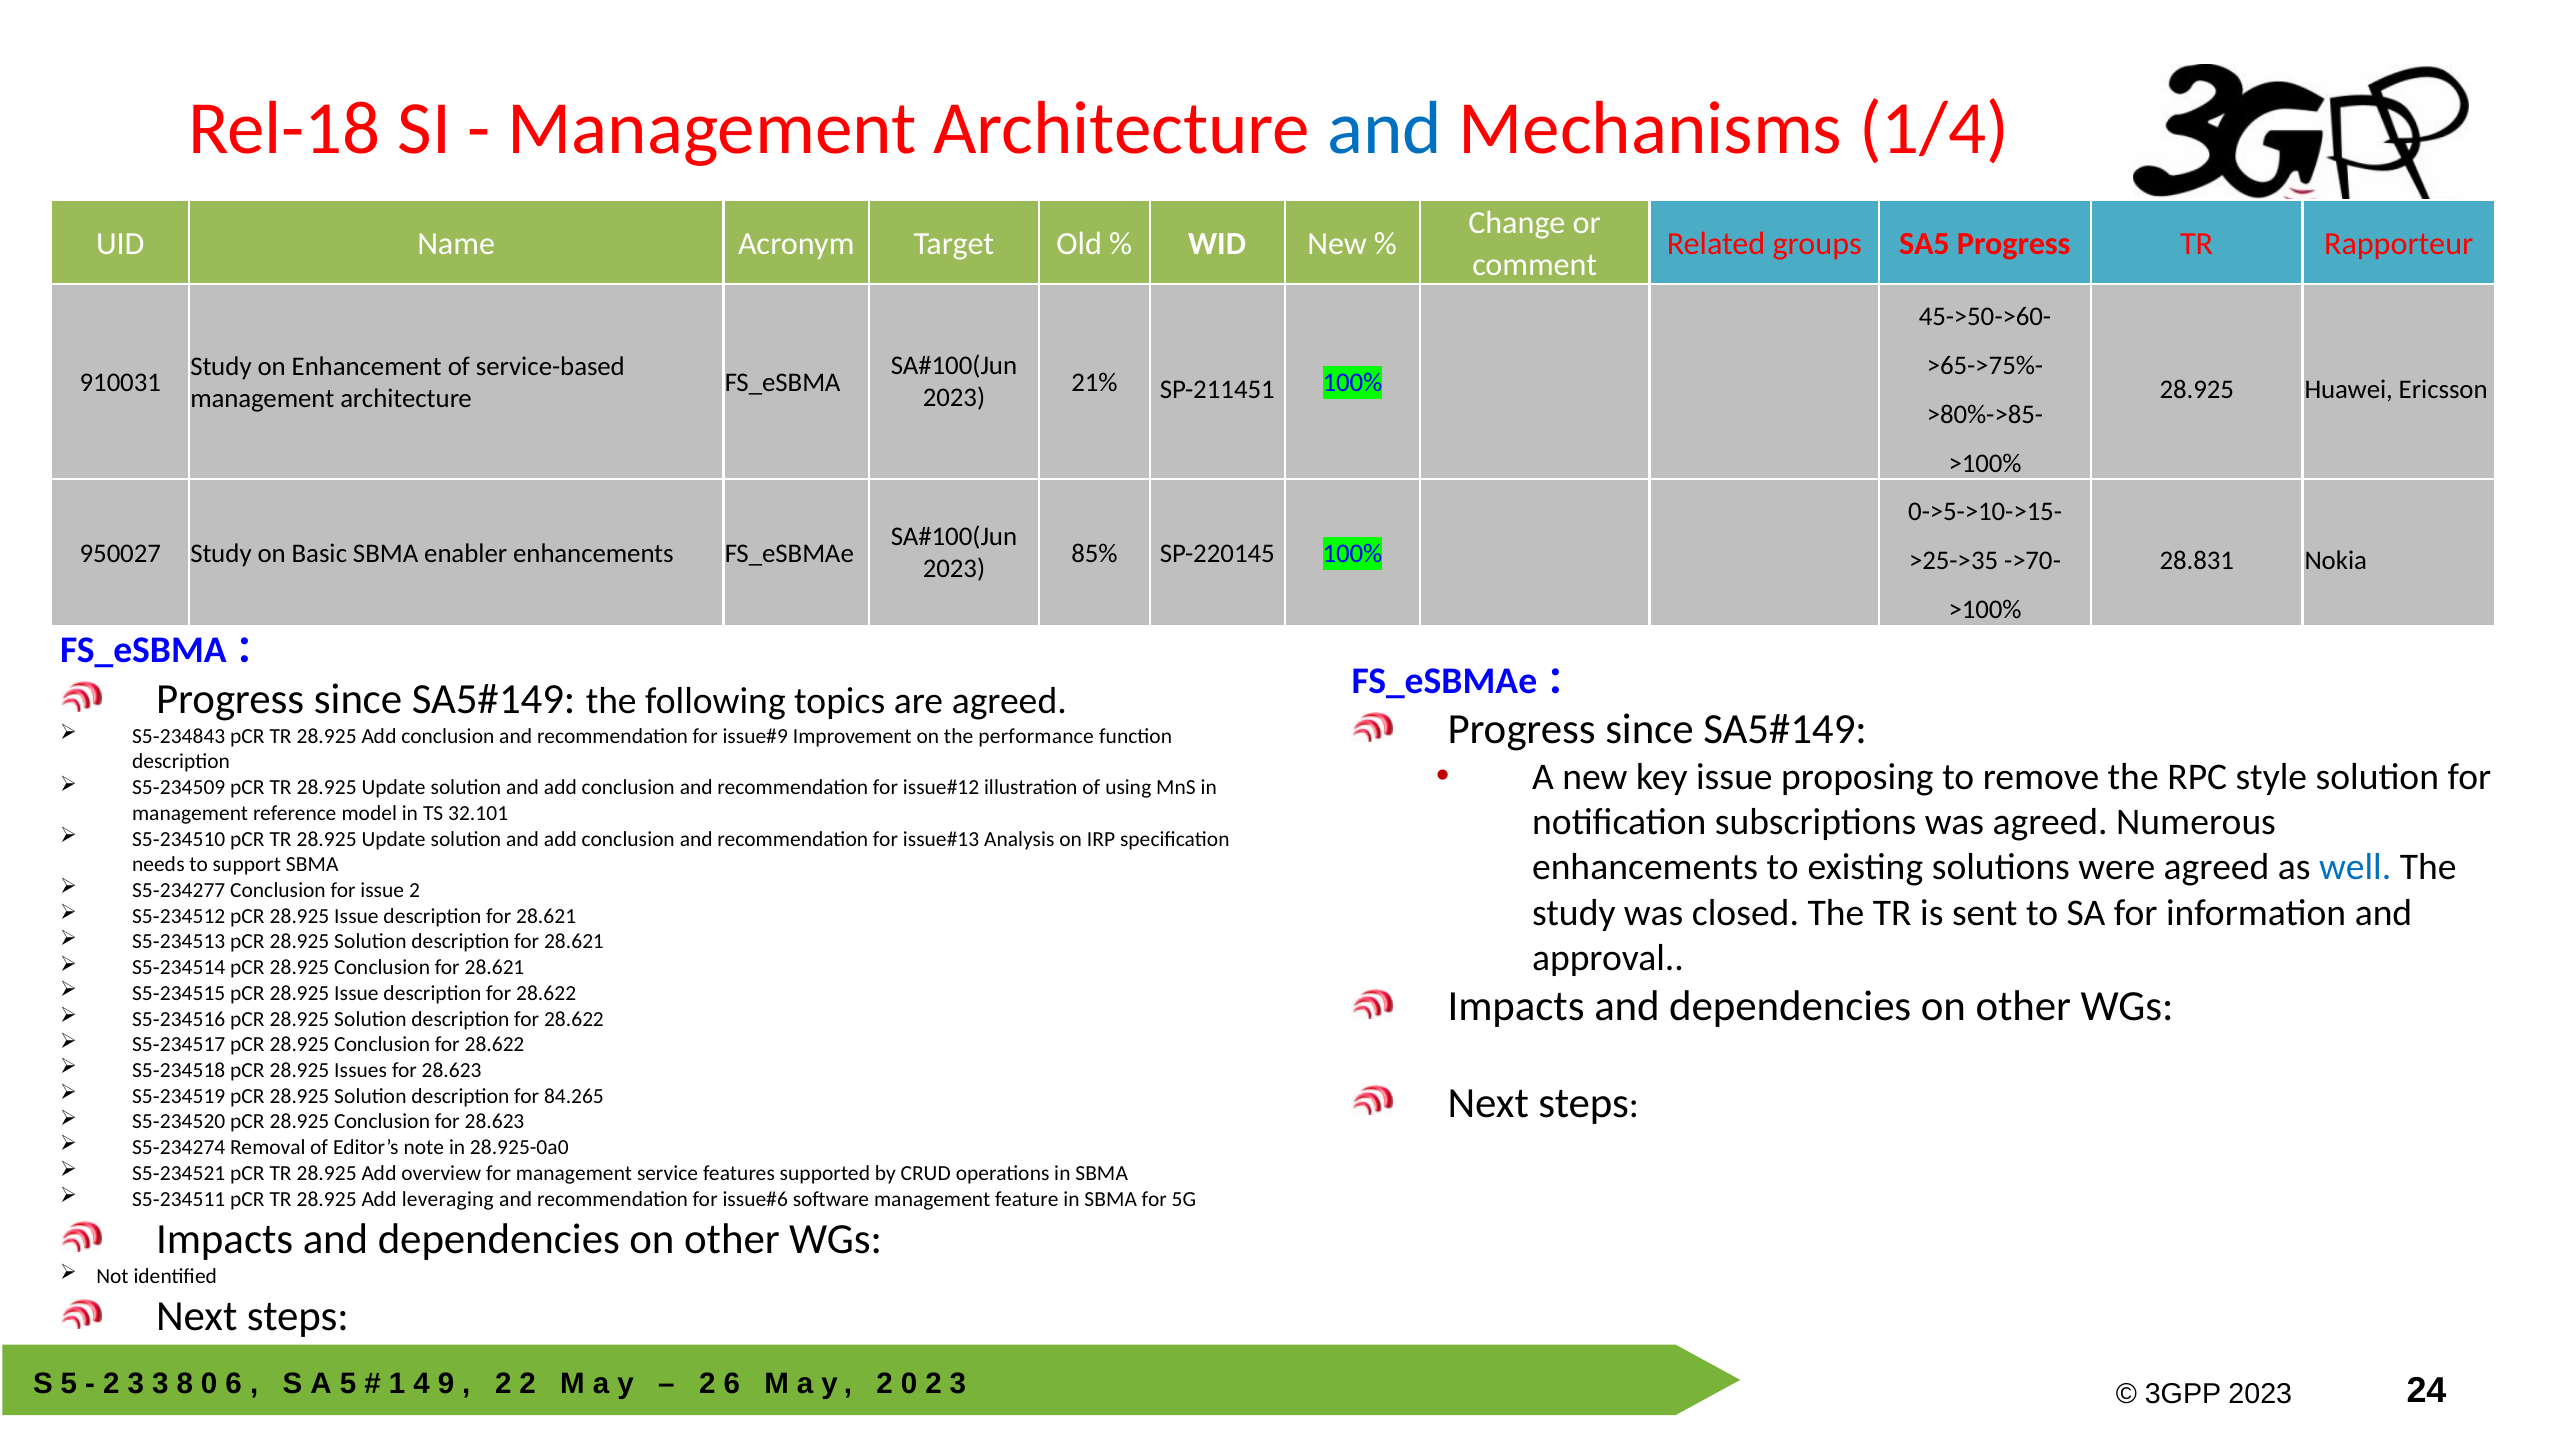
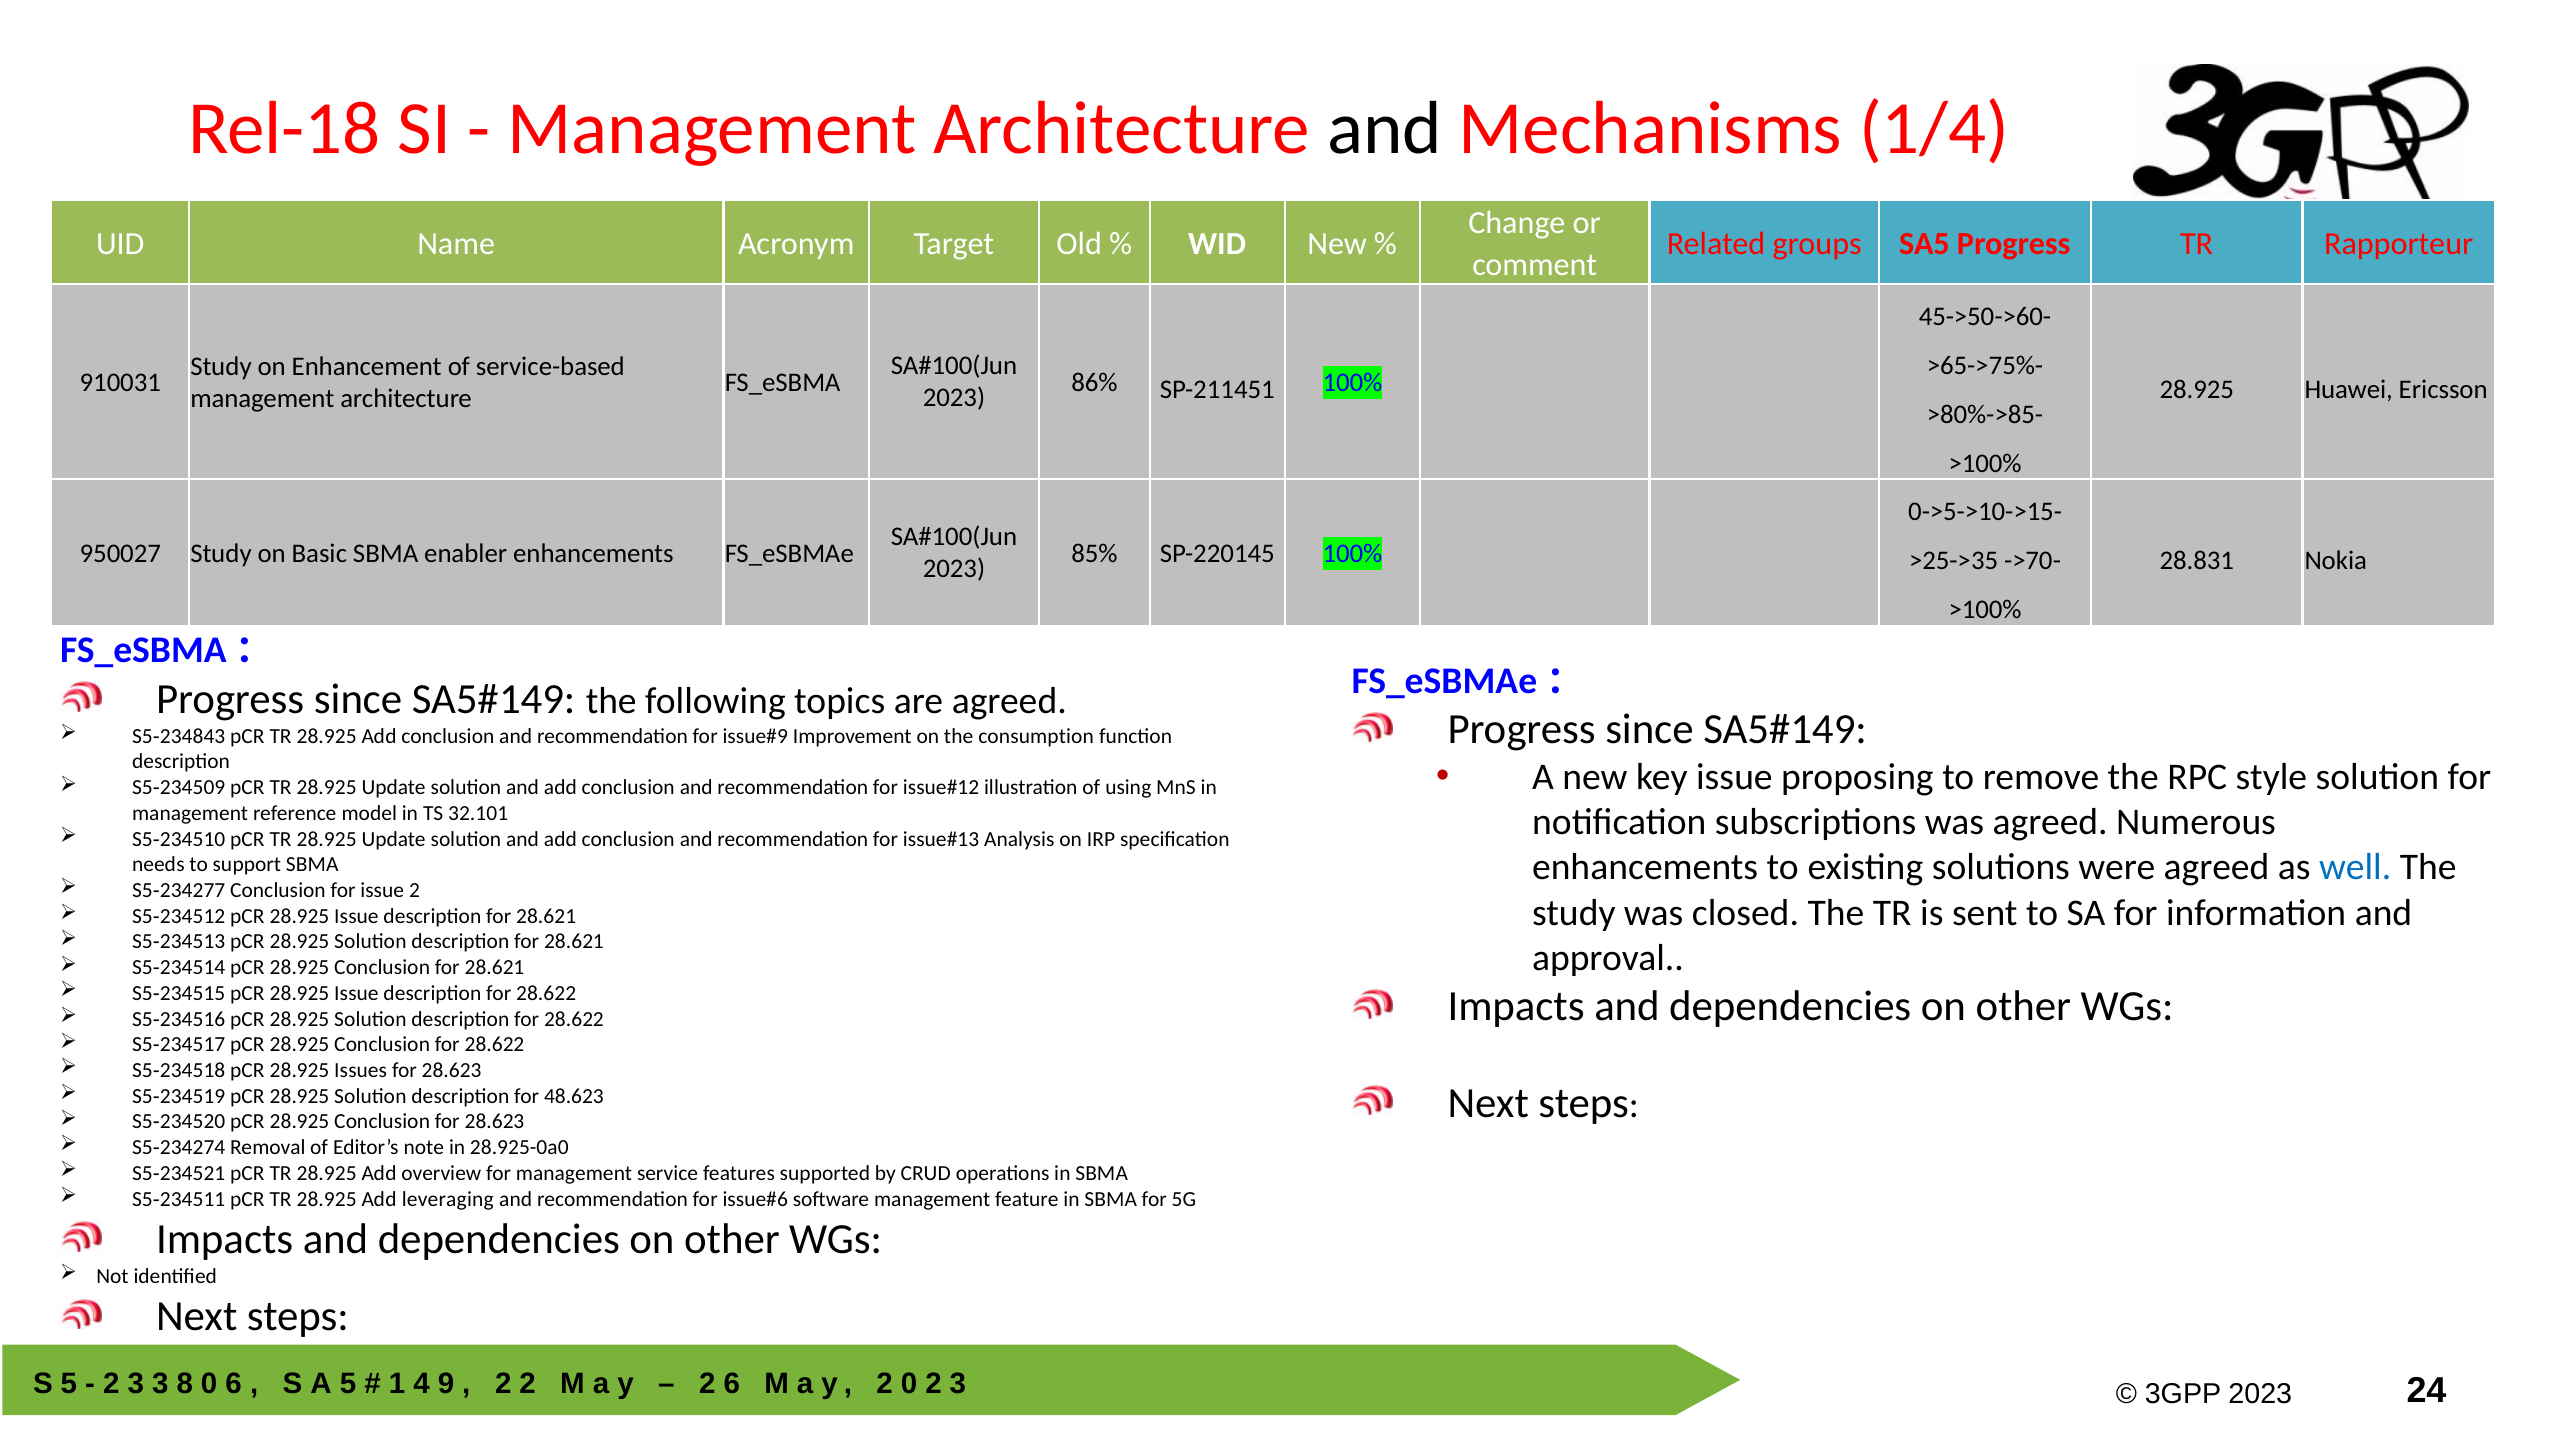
and colour: blue -> black (1385, 129)
21%: 21% -> 86% (1094, 382)
performance: performance -> consumption (1036, 736)
84.265: 84.265 -> 48.623 (574, 1096)
